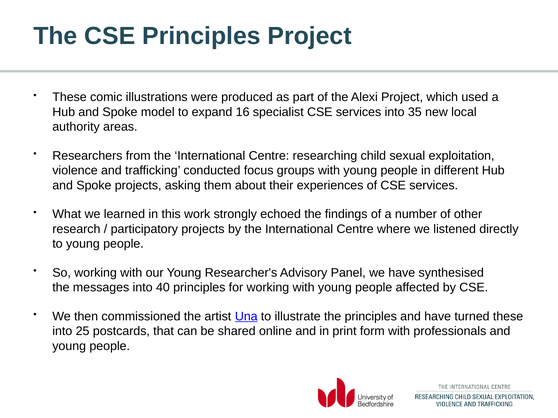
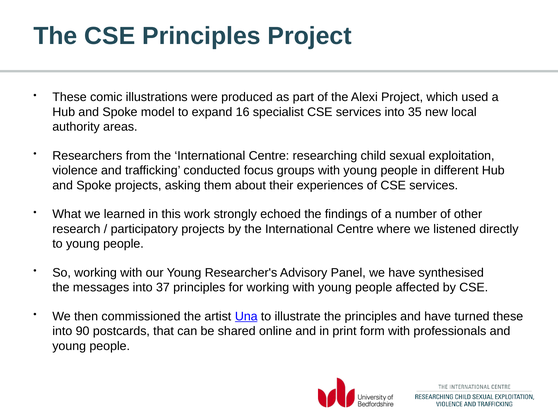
40: 40 -> 37 (163, 288)
25: 25 -> 90 (83, 332)
